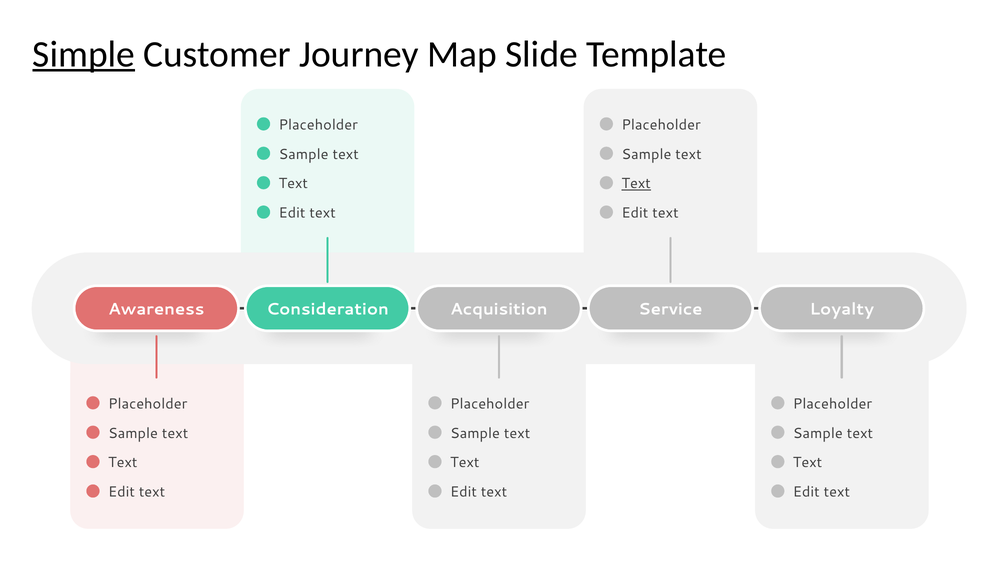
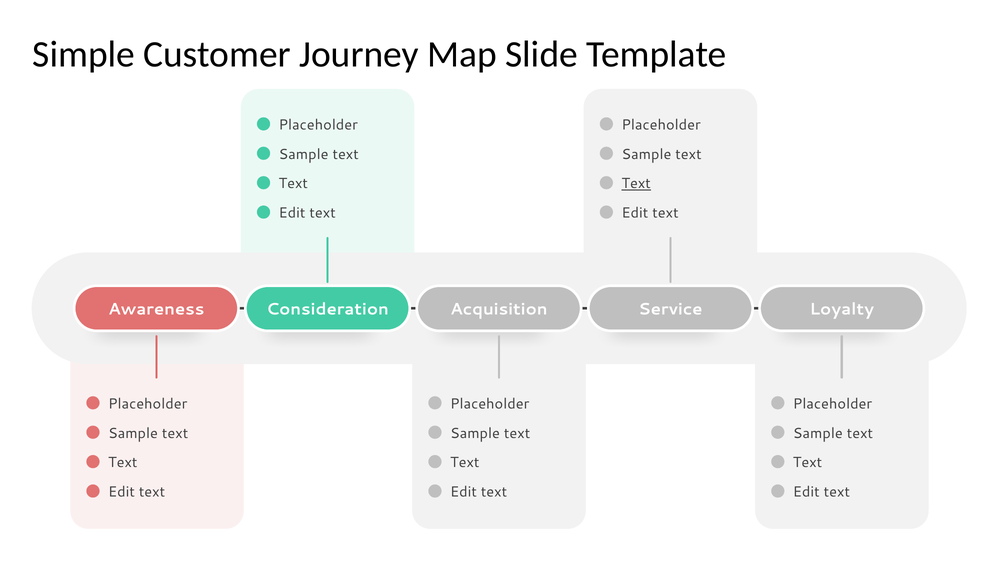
Simple underline: present -> none (84, 54)
